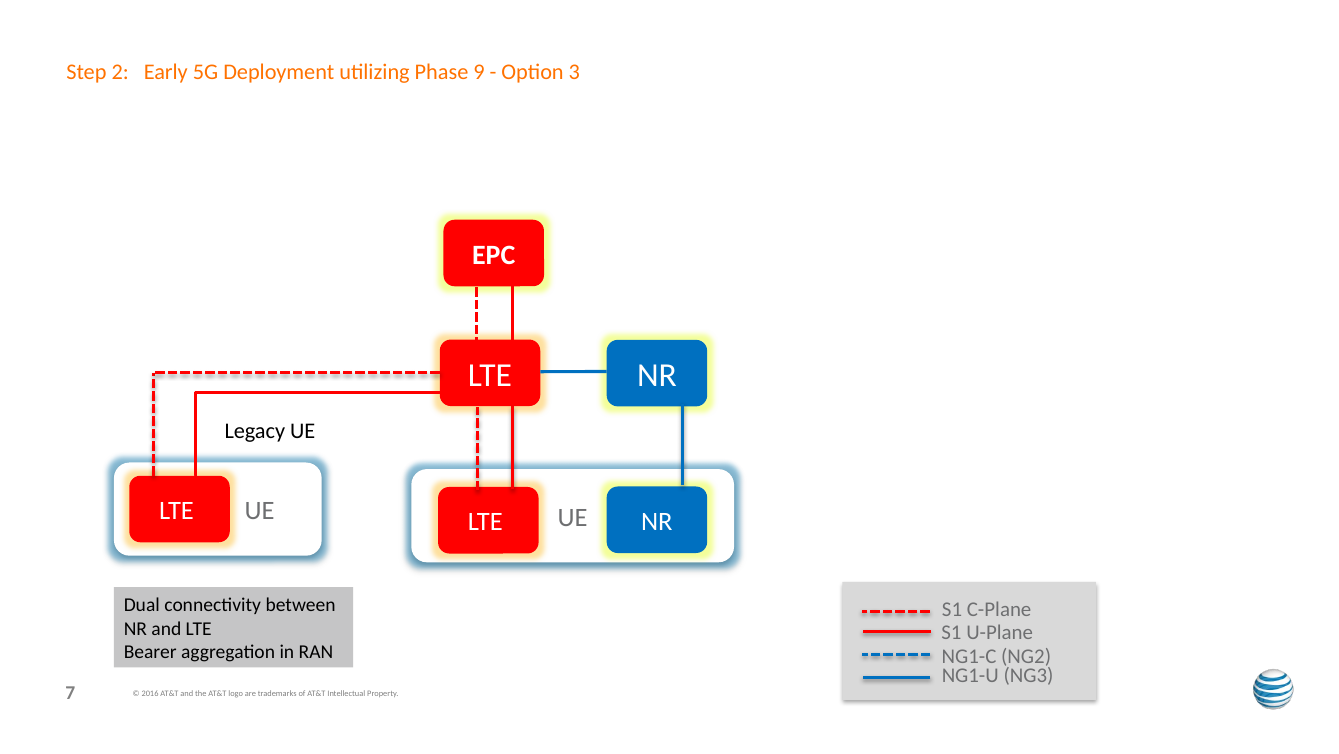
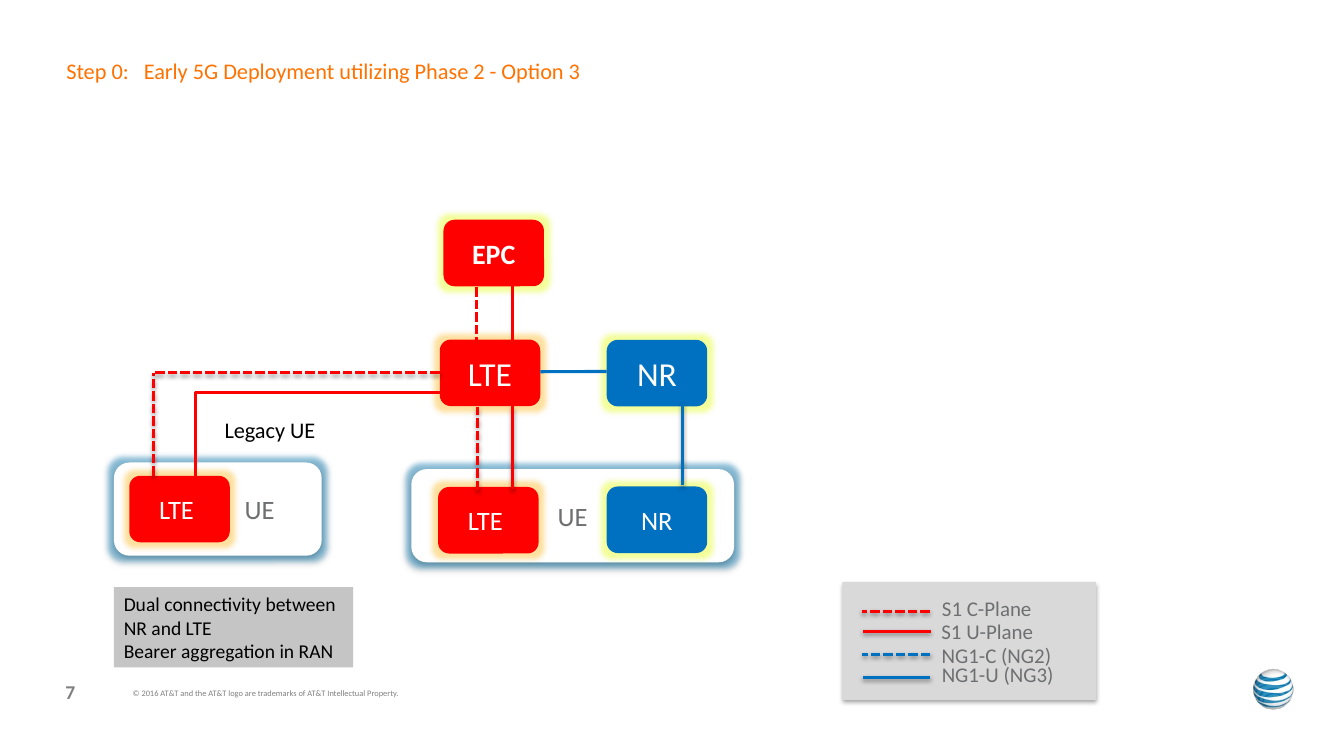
2: 2 -> 0 (120, 72)
9: 9 -> 2 (479, 72)
